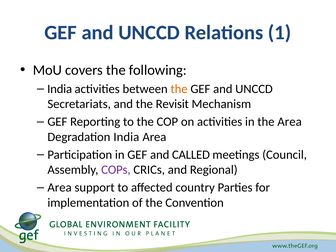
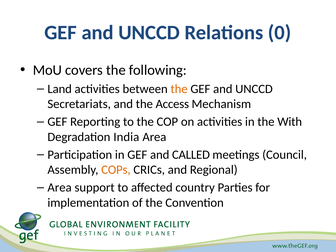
1: 1 -> 0 (280, 33)
India: India -> Land (60, 89)
Revisit: Revisit -> Access (172, 104)
the Area: Area -> With (290, 122)
COPs colour: purple -> orange (116, 170)
